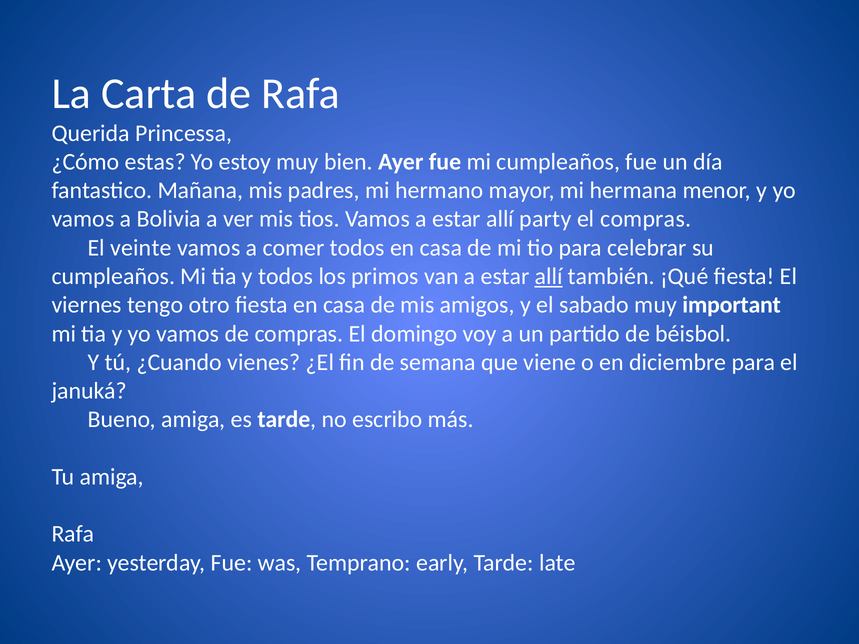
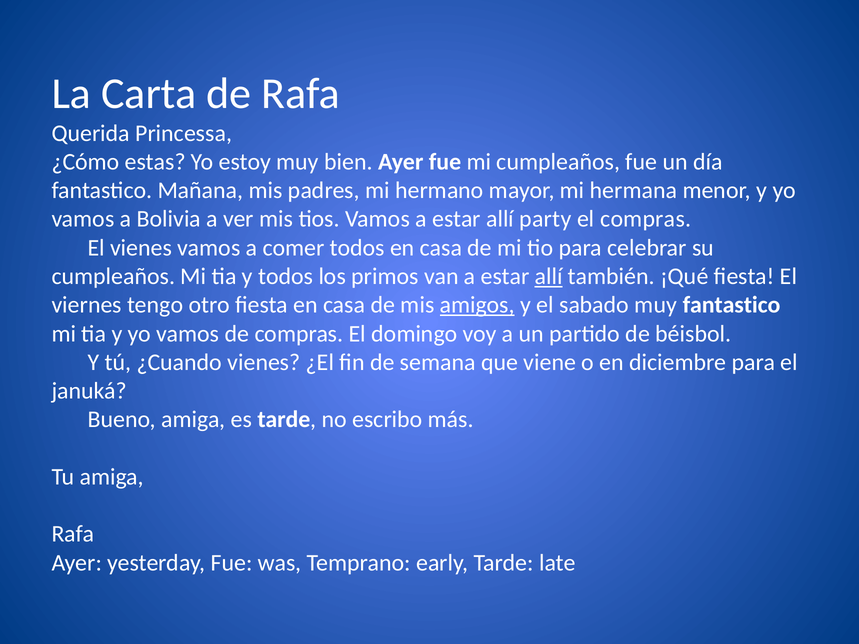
El veinte: veinte -> vienes (141, 248)
amigos underline: none -> present (477, 305)
muy important: important -> fantastico (732, 305)
